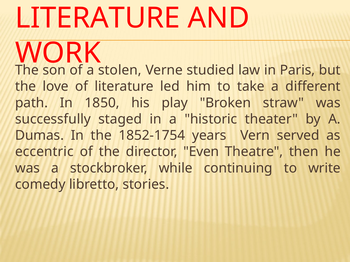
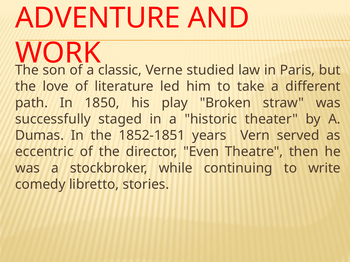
LITERATURE: LITERATURE -> ADVENTURE (98, 18)
stolen: stolen -> classic (120, 70)
1852-1754: 1852-1754 -> 1852-1851 (152, 136)
